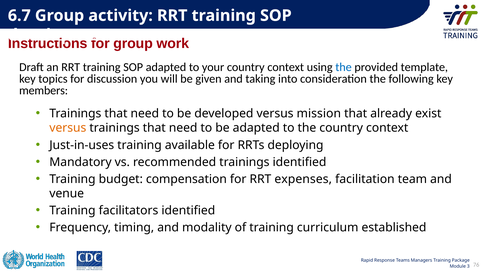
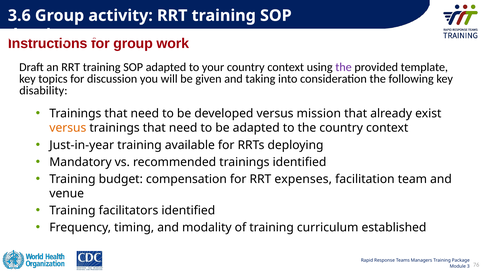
6.7: 6.7 -> 3.6 (19, 16)
the colour: blue -> purple (344, 67)
members: members -> disability (43, 90)
Just-in-uses: Just-in-uses -> Just-in-year (82, 145)
